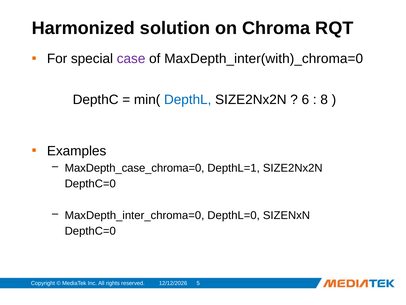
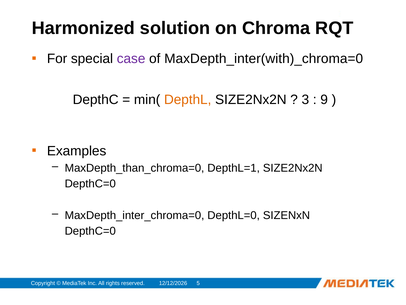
DepthL colour: blue -> orange (188, 99)
6: 6 -> 3 (305, 99)
8: 8 -> 9 (324, 99)
MaxDepth_case_chroma=0: MaxDepth_case_chroma=0 -> MaxDepth_than_chroma=0 (134, 168)
